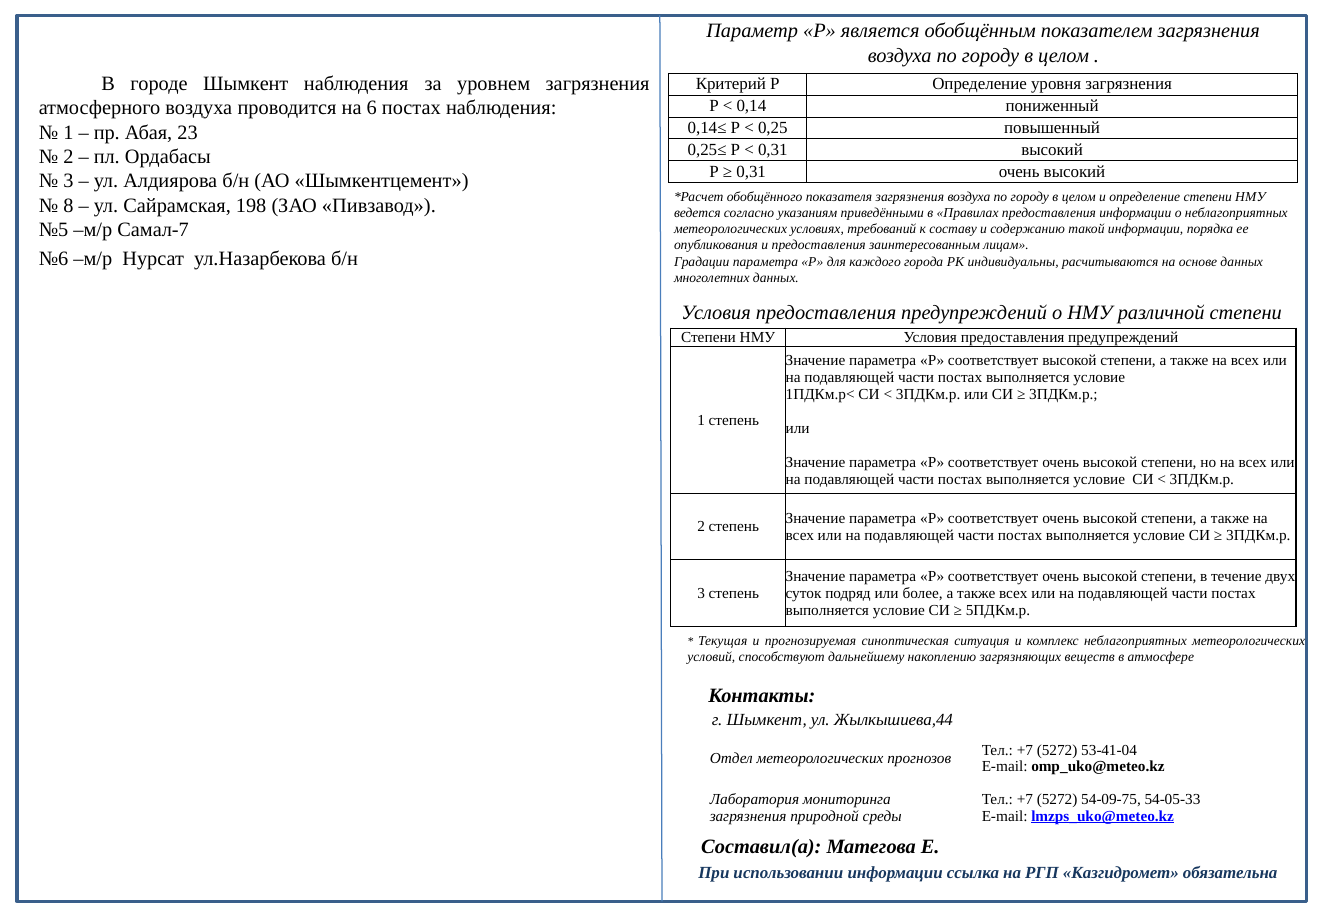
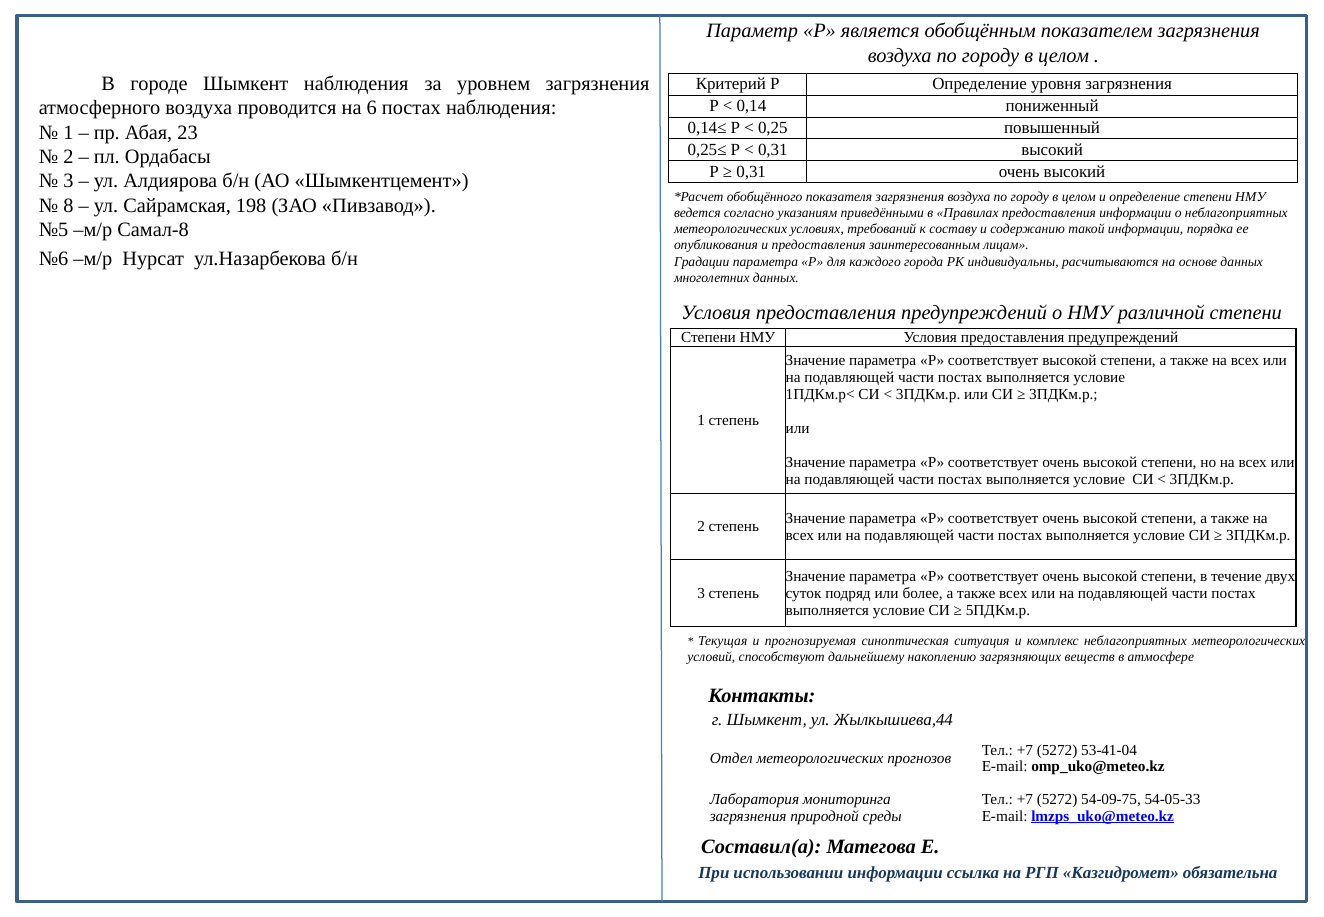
Самал-7: Самал-7 -> Самал-8 (153, 230)
